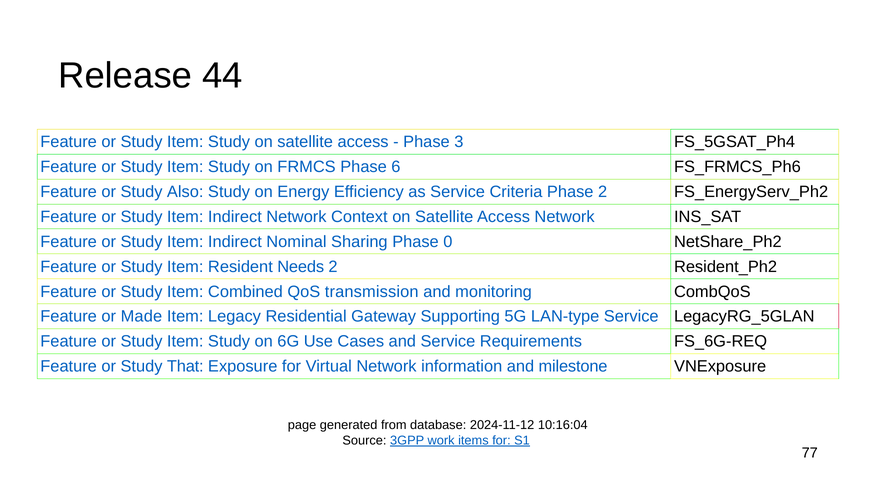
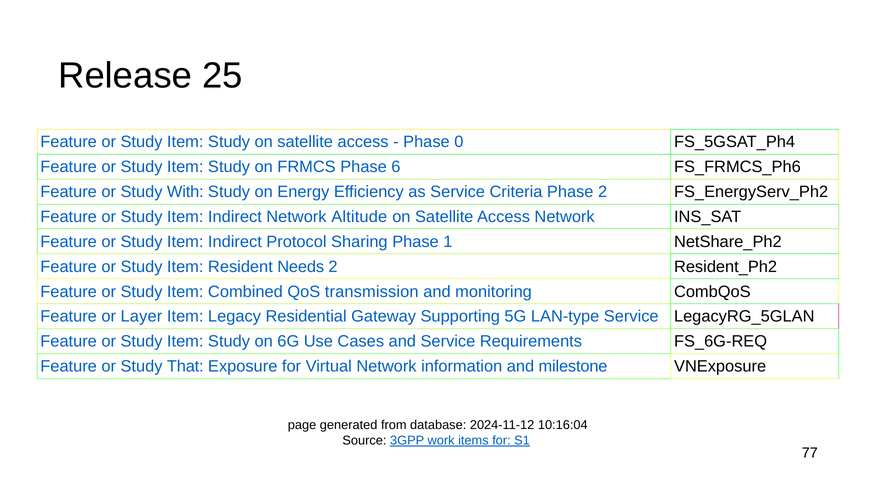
44: 44 -> 25 (222, 76)
3: 3 -> 0 (459, 142)
Also: Also -> With (185, 192)
Context: Context -> Altitude (359, 217)
Nominal: Nominal -> Protocol (296, 242)
0: 0 -> 1 (448, 242)
Made: Made -> Layer (141, 317)
